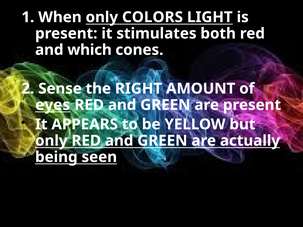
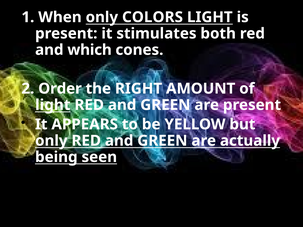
Sense: Sense -> Order (60, 89)
eyes: eyes -> light (53, 105)
